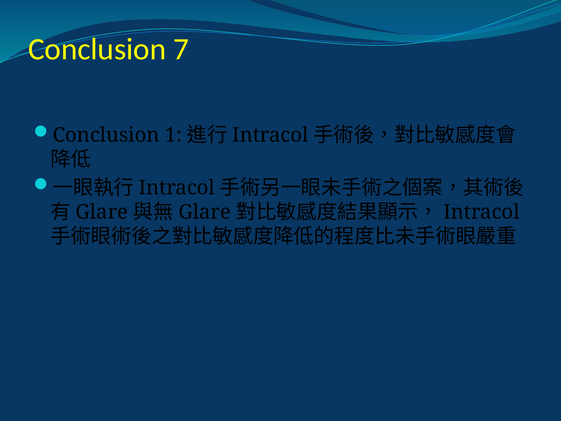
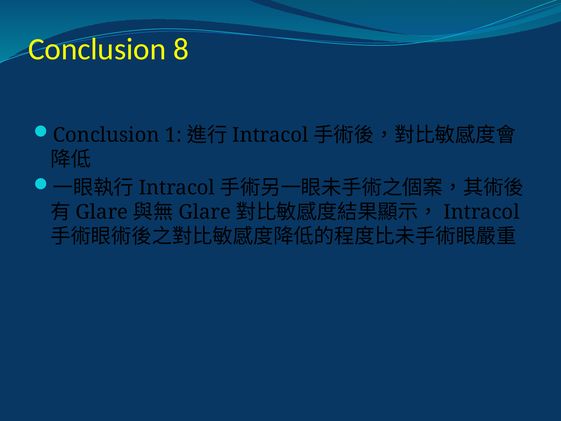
7: 7 -> 8 (181, 49)
